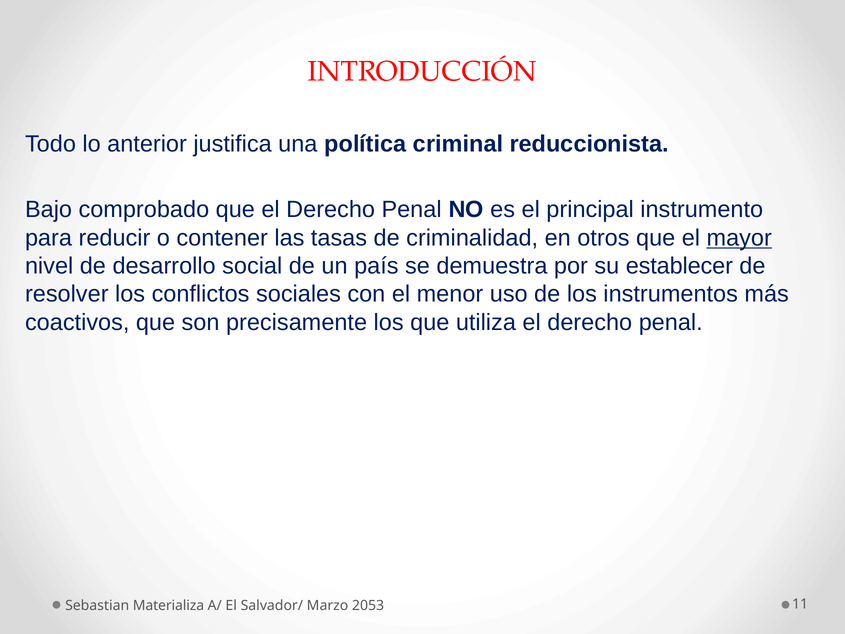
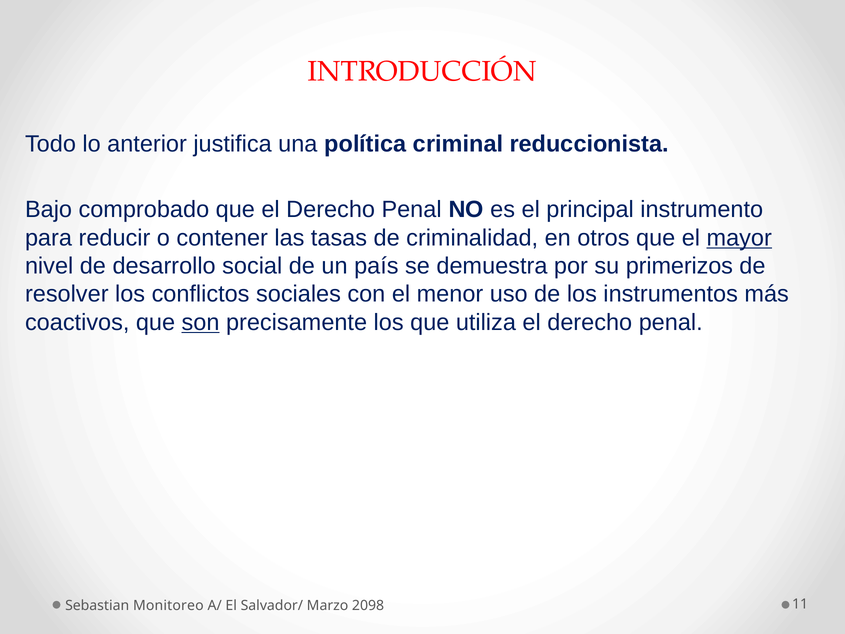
establecer: establecer -> primerizos (679, 266)
son underline: none -> present (201, 322)
Materializa: Materializa -> Monitoreo (168, 605)
2053: 2053 -> 2098 (368, 605)
